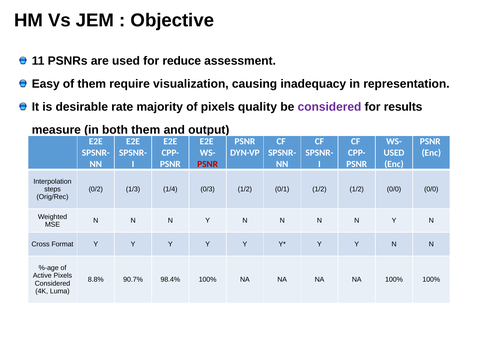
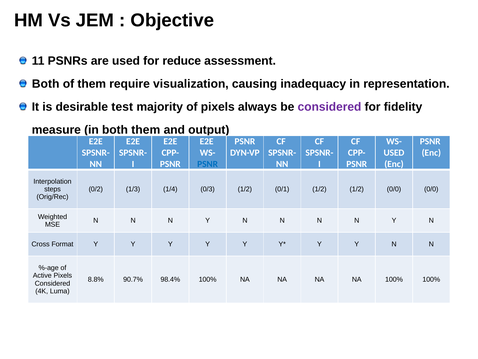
Easy: Easy -> Both (46, 84)
rate: rate -> test (122, 107)
quality: quality -> always (258, 107)
results: results -> fidelity (403, 107)
PSNR colour: red -> blue (208, 164)
